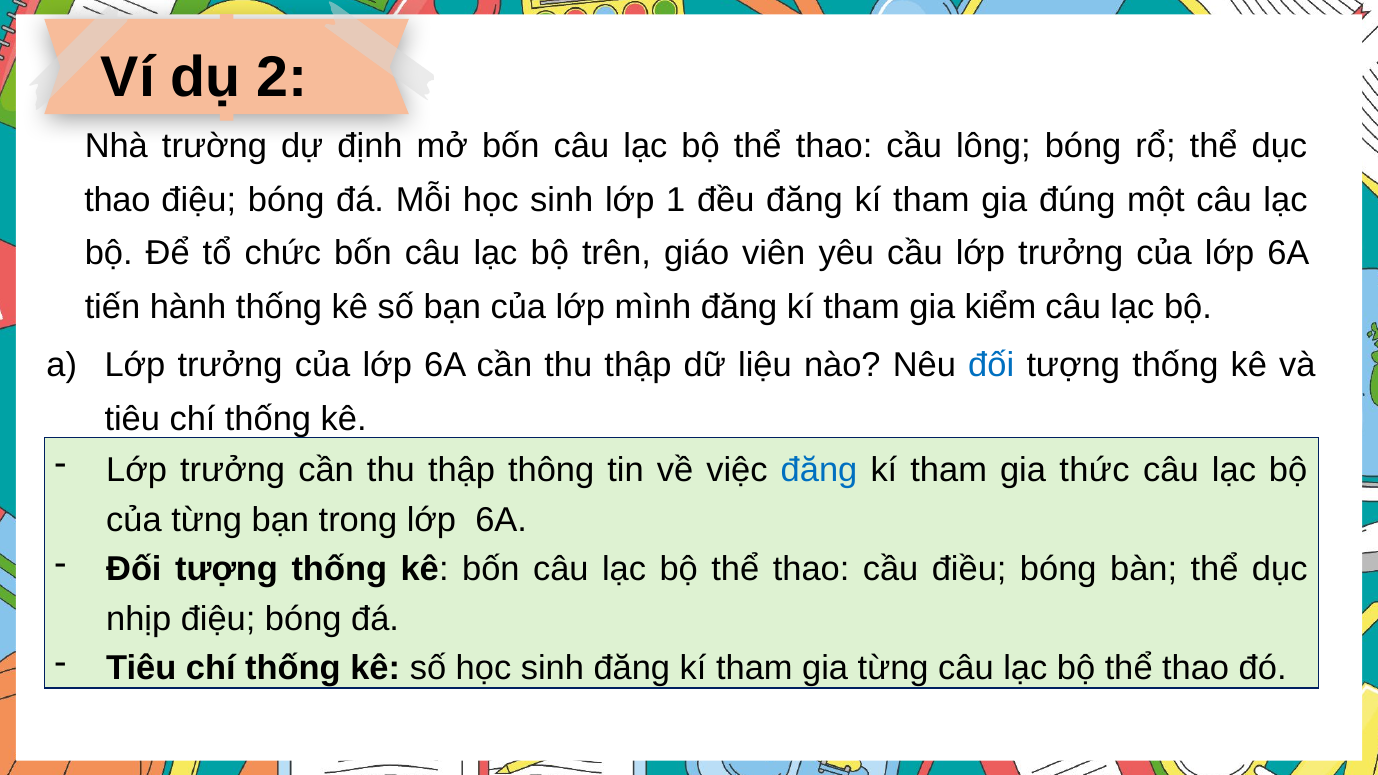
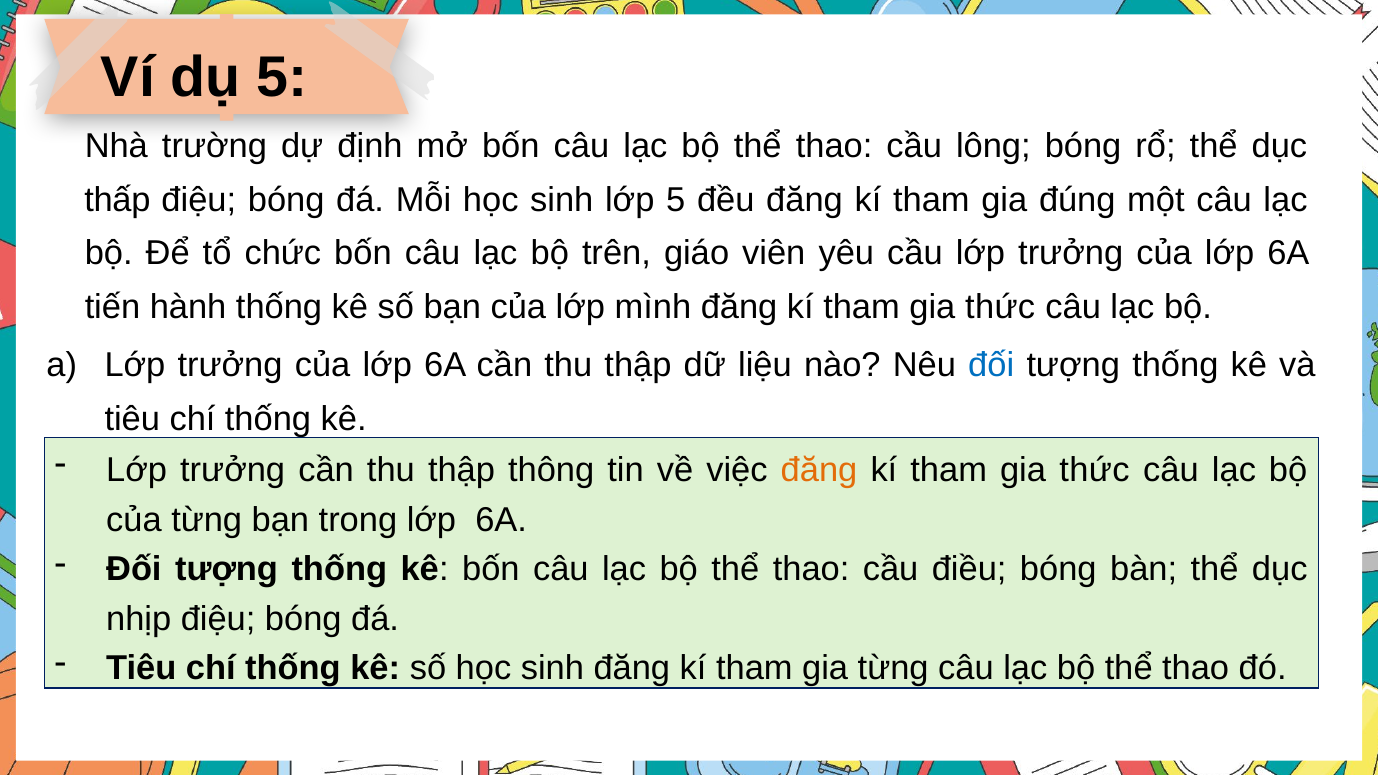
dụ 2: 2 -> 5 (282, 78)
thao: thao -> thấp (117, 200)
lớp 1: 1 -> 5 (676, 200)
kiểm: kiểm -> thức (1000, 307)
đăng colour: blue -> orange (819, 470)
